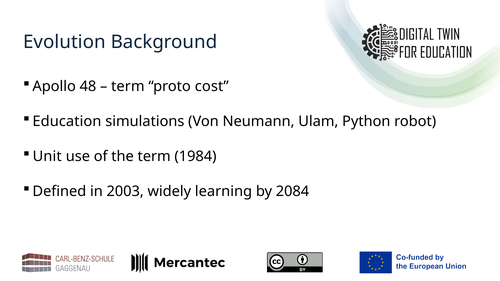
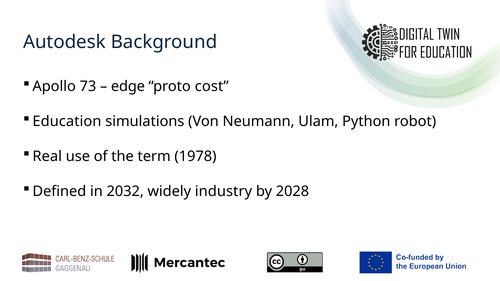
Evolution: Evolution -> Autodesk (64, 42)
48: 48 -> 73 (88, 87)
term: term -> edge (128, 87)
Unit: Unit -> Real (47, 157)
1984: 1984 -> 1978 (195, 157)
2003: 2003 -> 2032 (125, 192)
learning: learning -> industry (223, 192)
2084: 2084 -> 2028 (292, 192)
